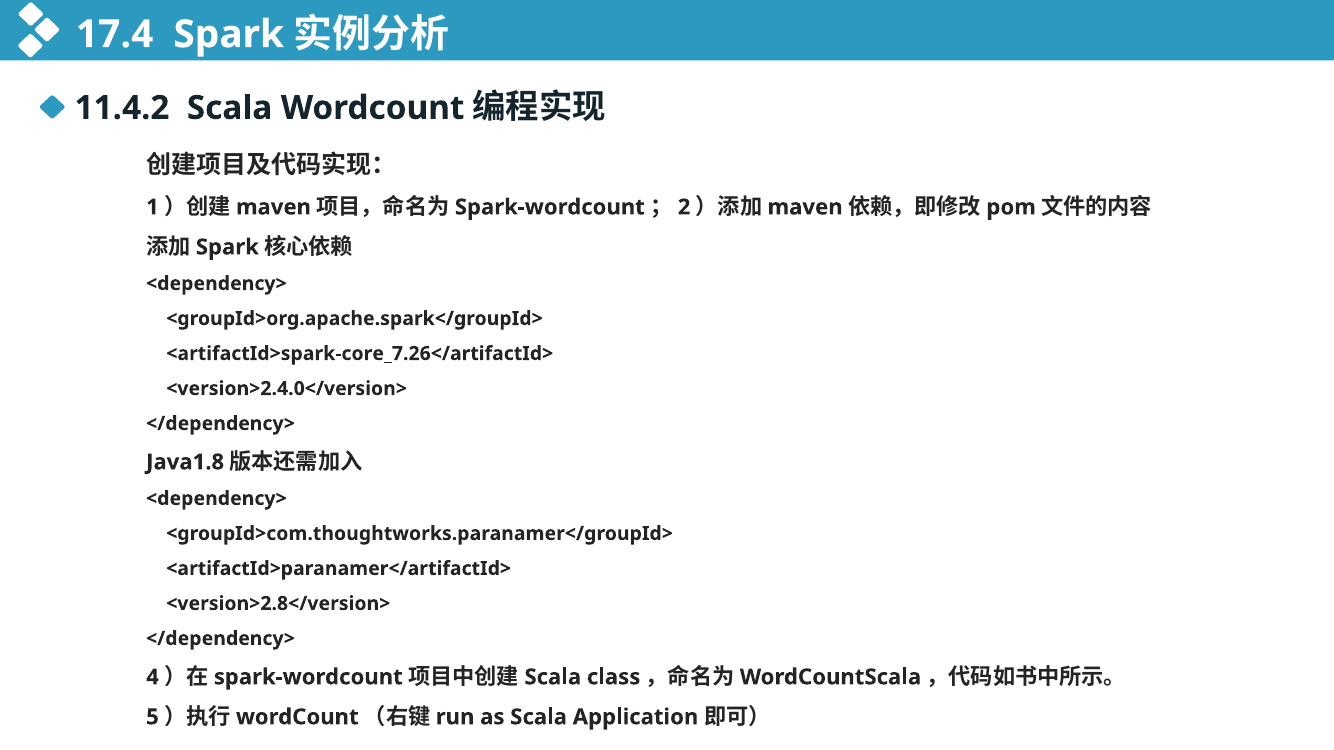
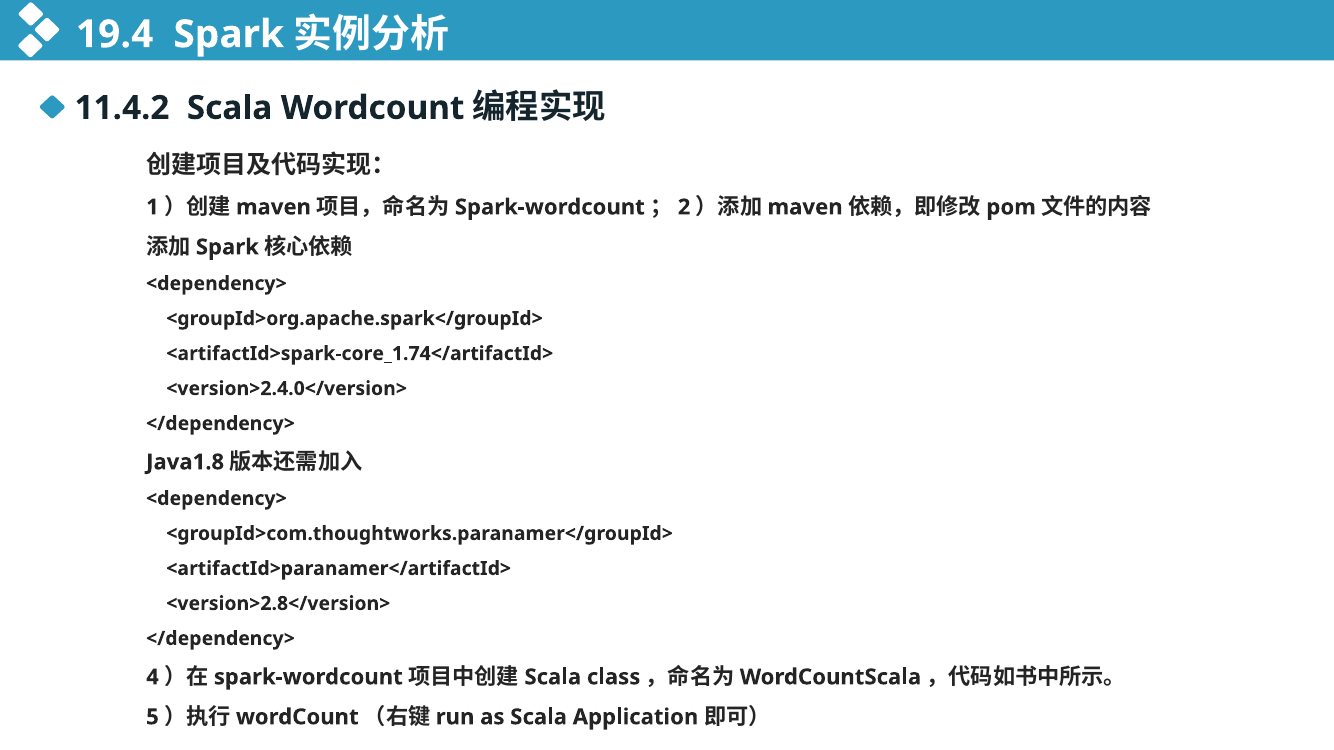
17.4: 17.4 -> 19.4 (115, 34)
<artifactId>spark-core_7.26</artifactId>: <artifactId>spark-core_7.26</artifactId> -> <artifactId>spark-core_1.74</artifactId> (360, 354)
